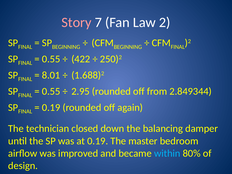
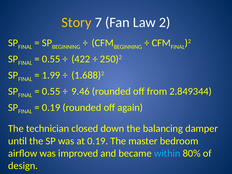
Story colour: pink -> yellow (76, 22)
8.01: 8.01 -> 1.99 (51, 75)
2.95: 2.95 -> 9.46 (81, 91)
